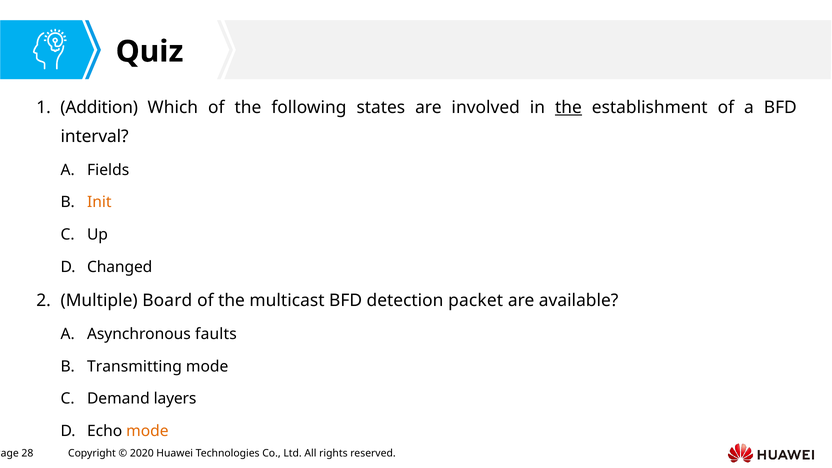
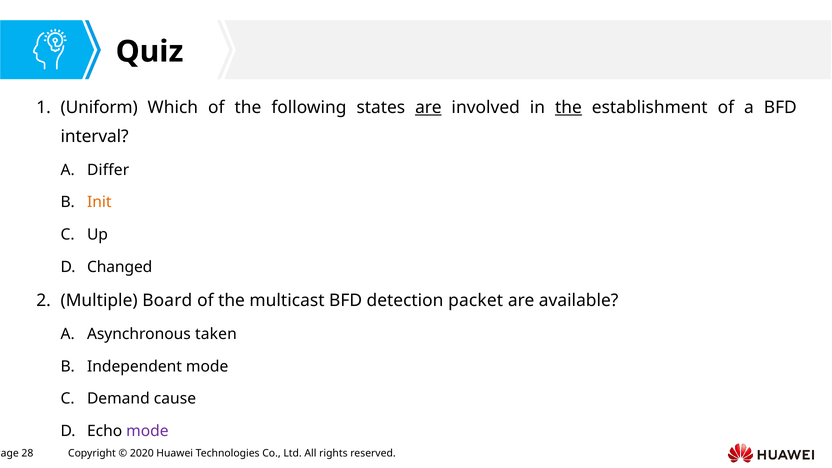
Addition: Addition -> Uniform (99, 107)
are underline: none -> present (428, 107)
Fields: Fields -> Differ (108, 170)
faults: faults -> taken (216, 334)
Transmitting: Transmitting -> Independent (134, 366)
layers: layers -> cause (175, 399)
mode colour: orange -> purple (147, 431)
